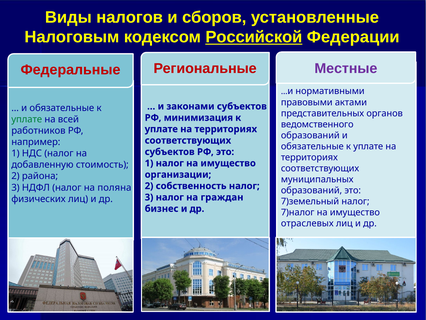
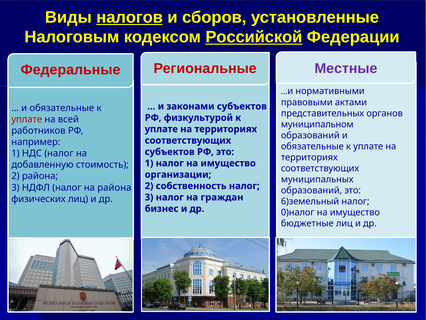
налогов underline: none -> present (130, 17)
минимизация: минимизация -> физкультурой (198, 118)
уплате colour: green -> red (27, 119)
ведомственного: ведомственного -> муниципальном (317, 124)
на поляна: поляна -> района (114, 187)
7)земельный: 7)земельный -> 6)земельный (310, 201)
7)налог: 7)налог -> 0)налог (298, 212)
отраслевых: отраслевых -> бюджетные (307, 223)
